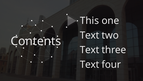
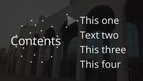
Text: Text -> This (89, 50)
Text: Text -> This (89, 64)
